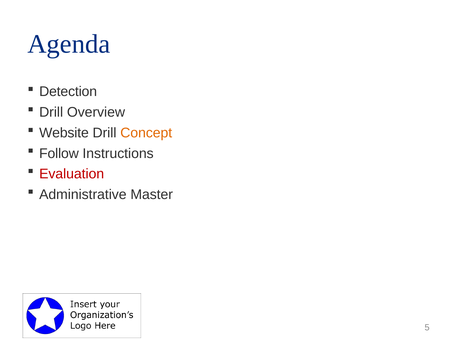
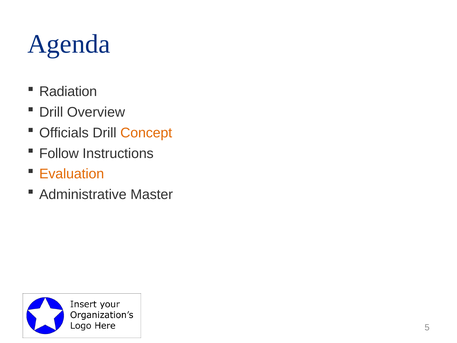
Detection: Detection -> Radiation (68, 92)
Website: Website -> Officials (64, 133)
Evaluation colour: red -> orange (72, 174)
